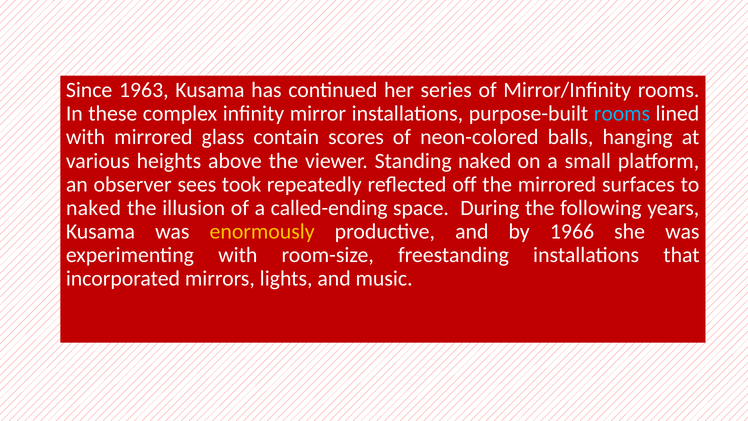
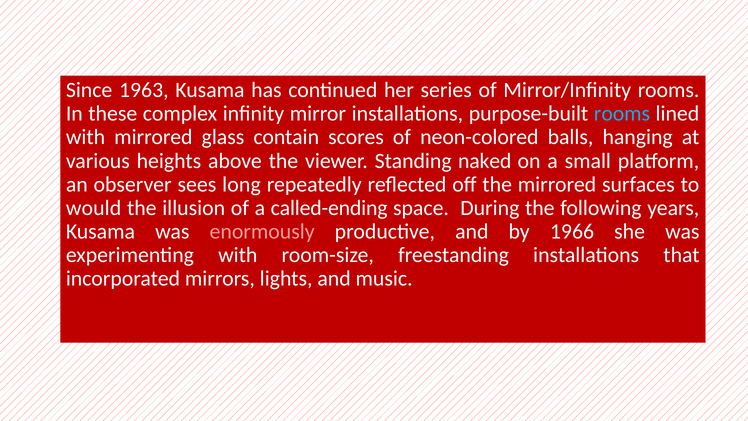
took: took -> long (241, 184)
naked: naked -> would (94, 208)
enormously colour: yellow -> pink (262, 231)
